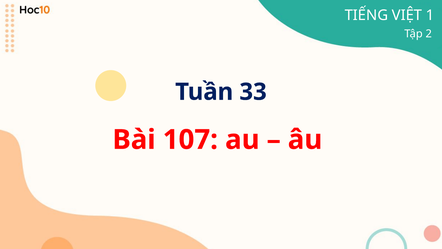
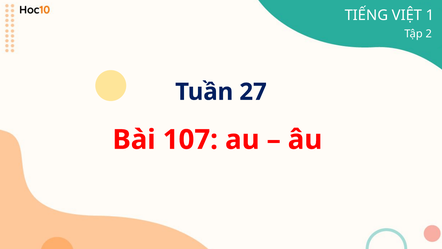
33: 33 -> 27 (253, 92)
